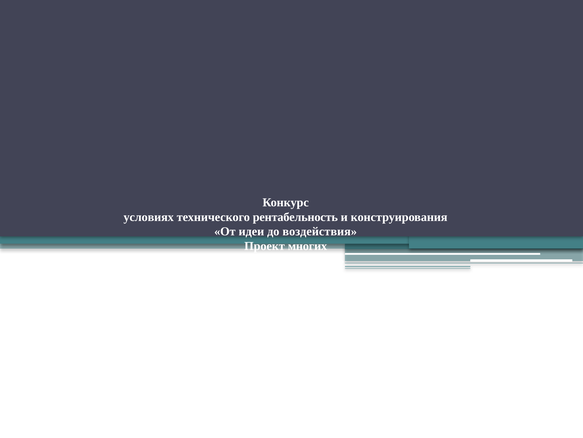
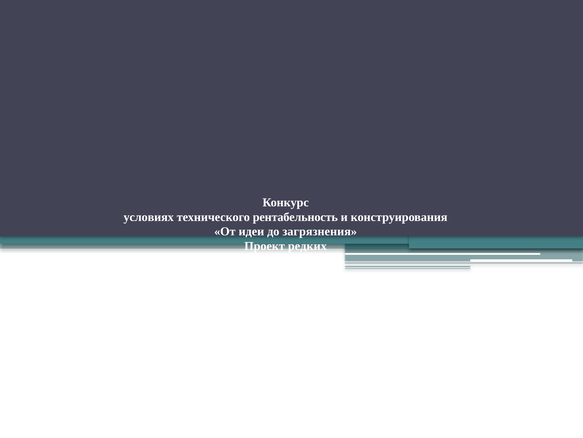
воздействия: воздействия -> загрязнения (320, 231)
многих: многих -> редких (307, 246)
